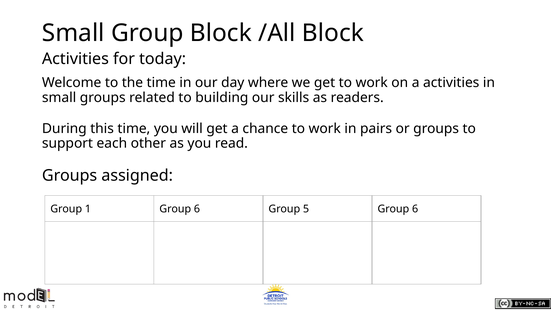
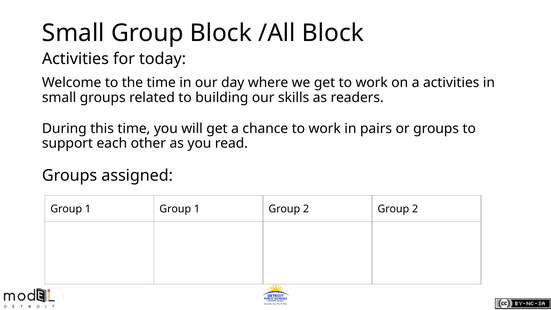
1 Group 6: 6 -> 1 (197, 209)
5: 5 -> 2 (306, 209)
6: 6 -> 2 (415, 209)
